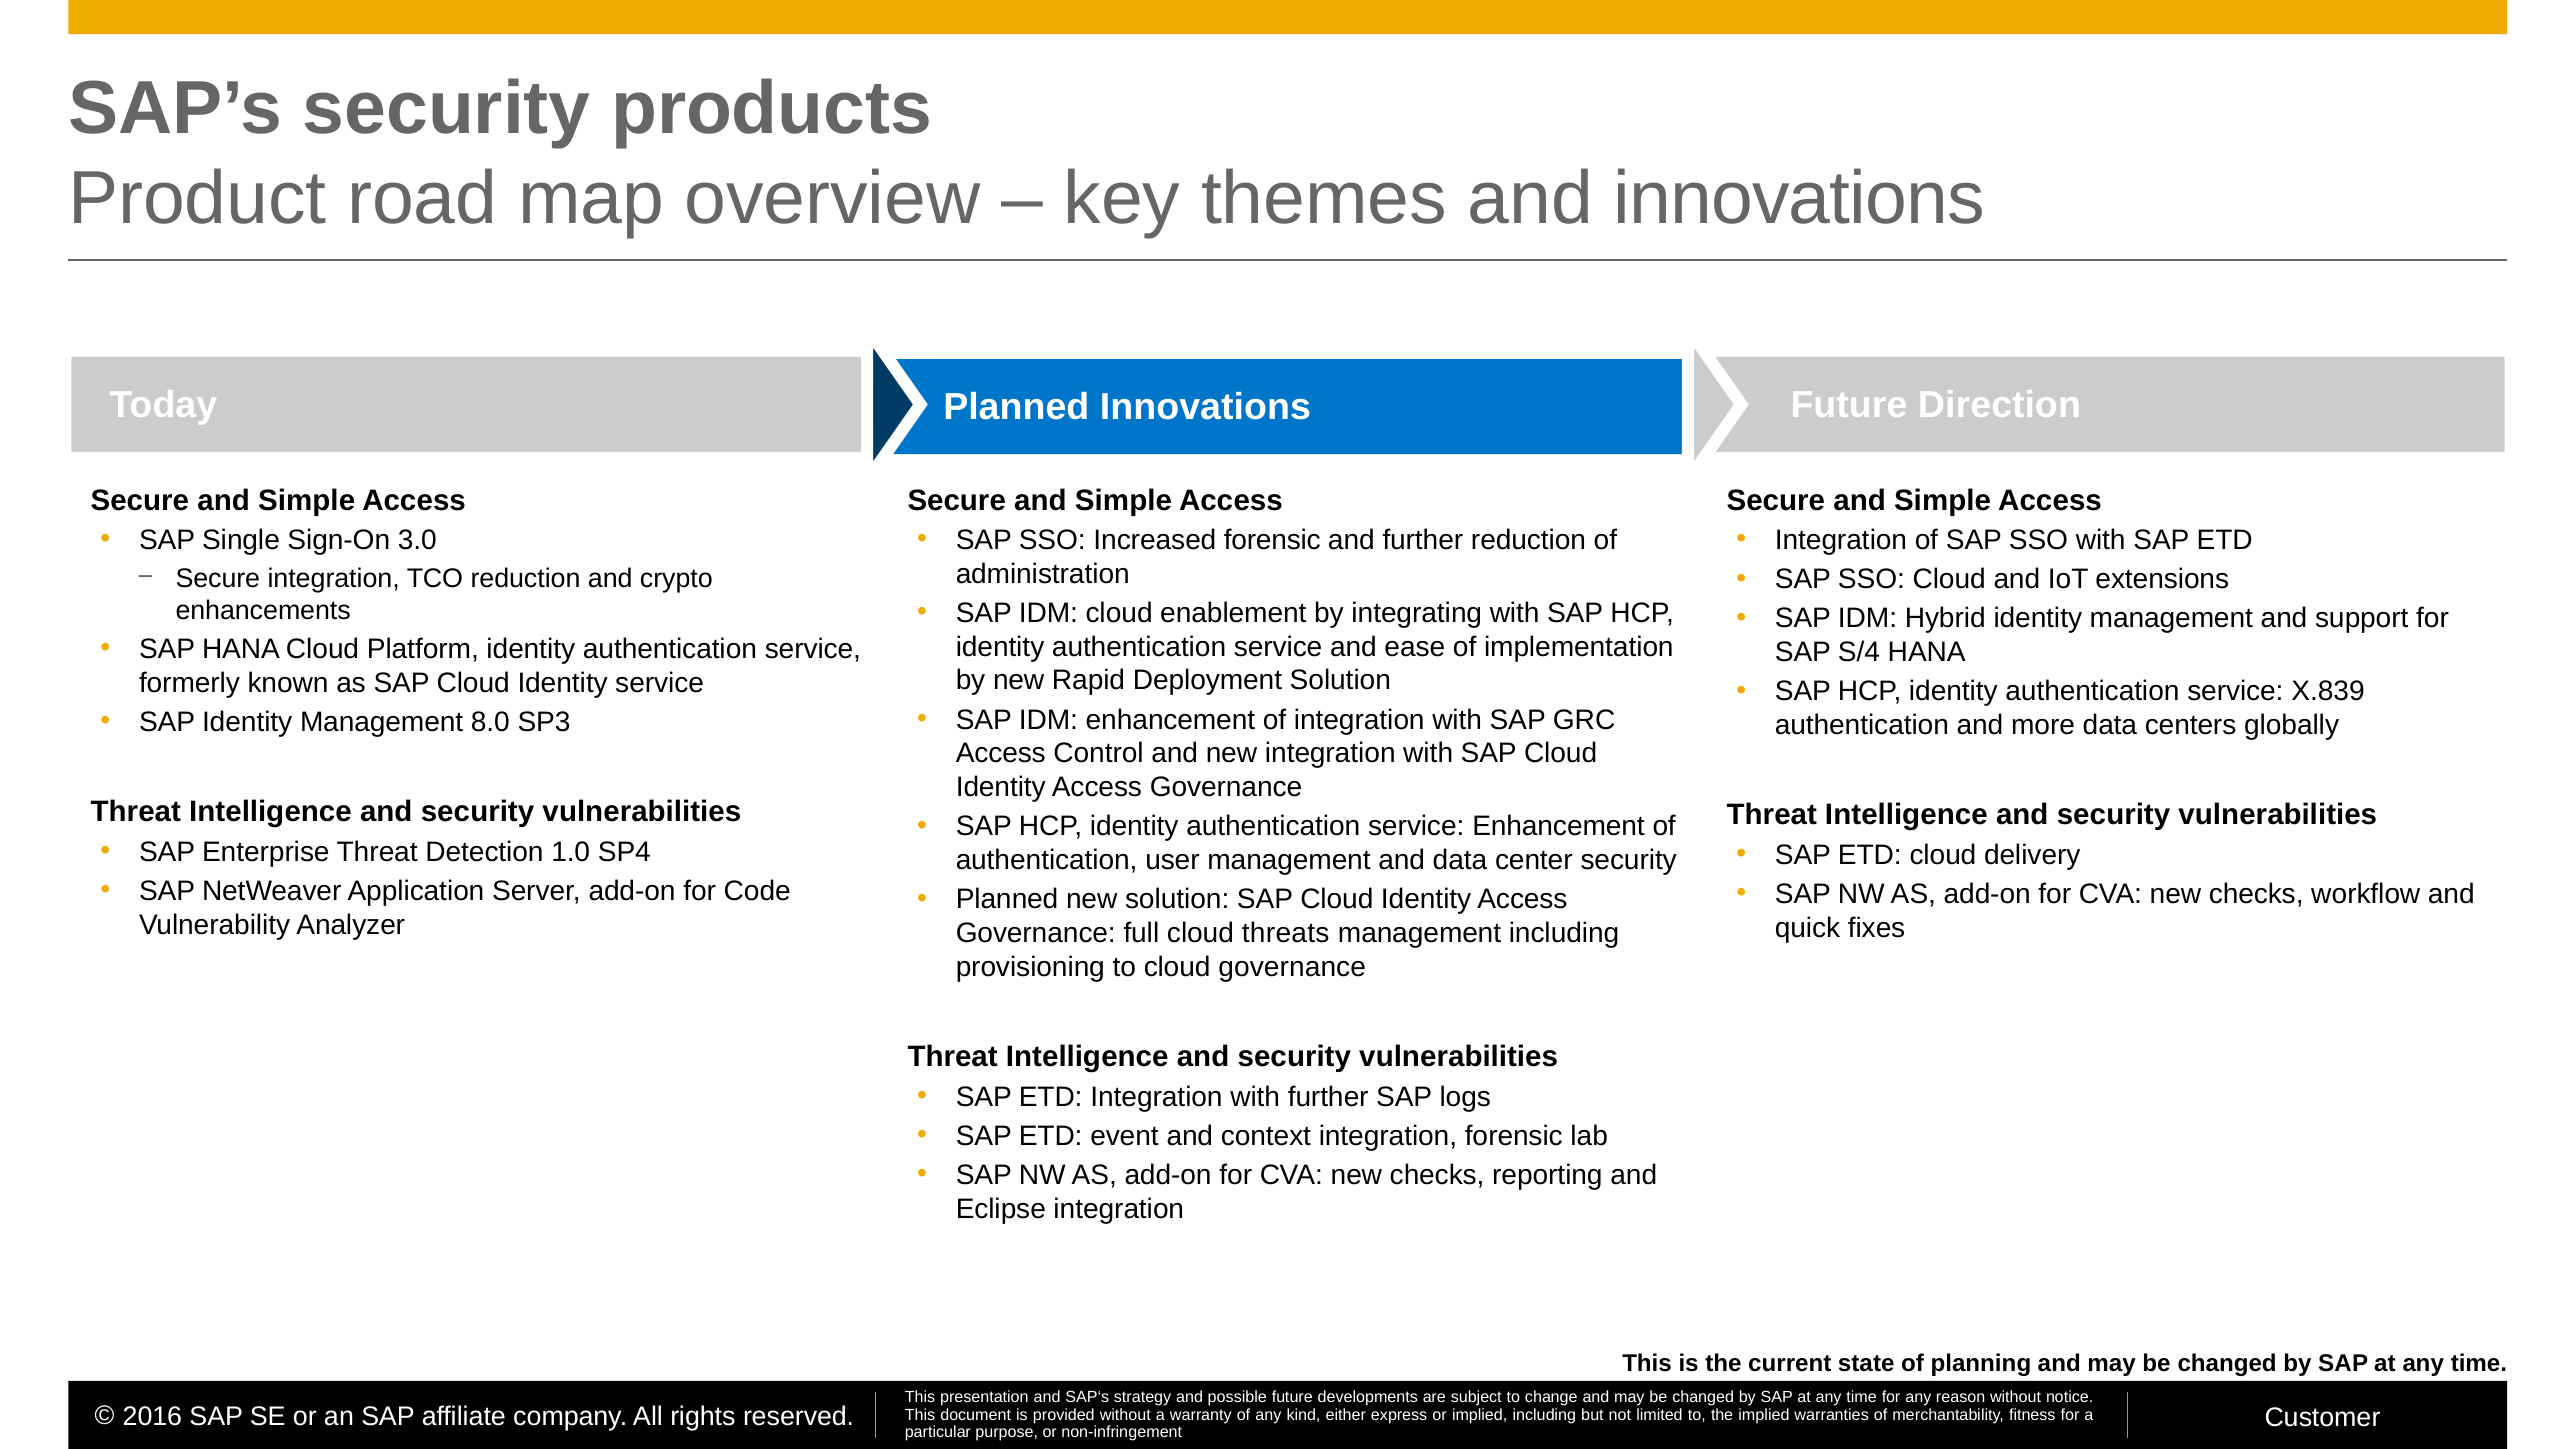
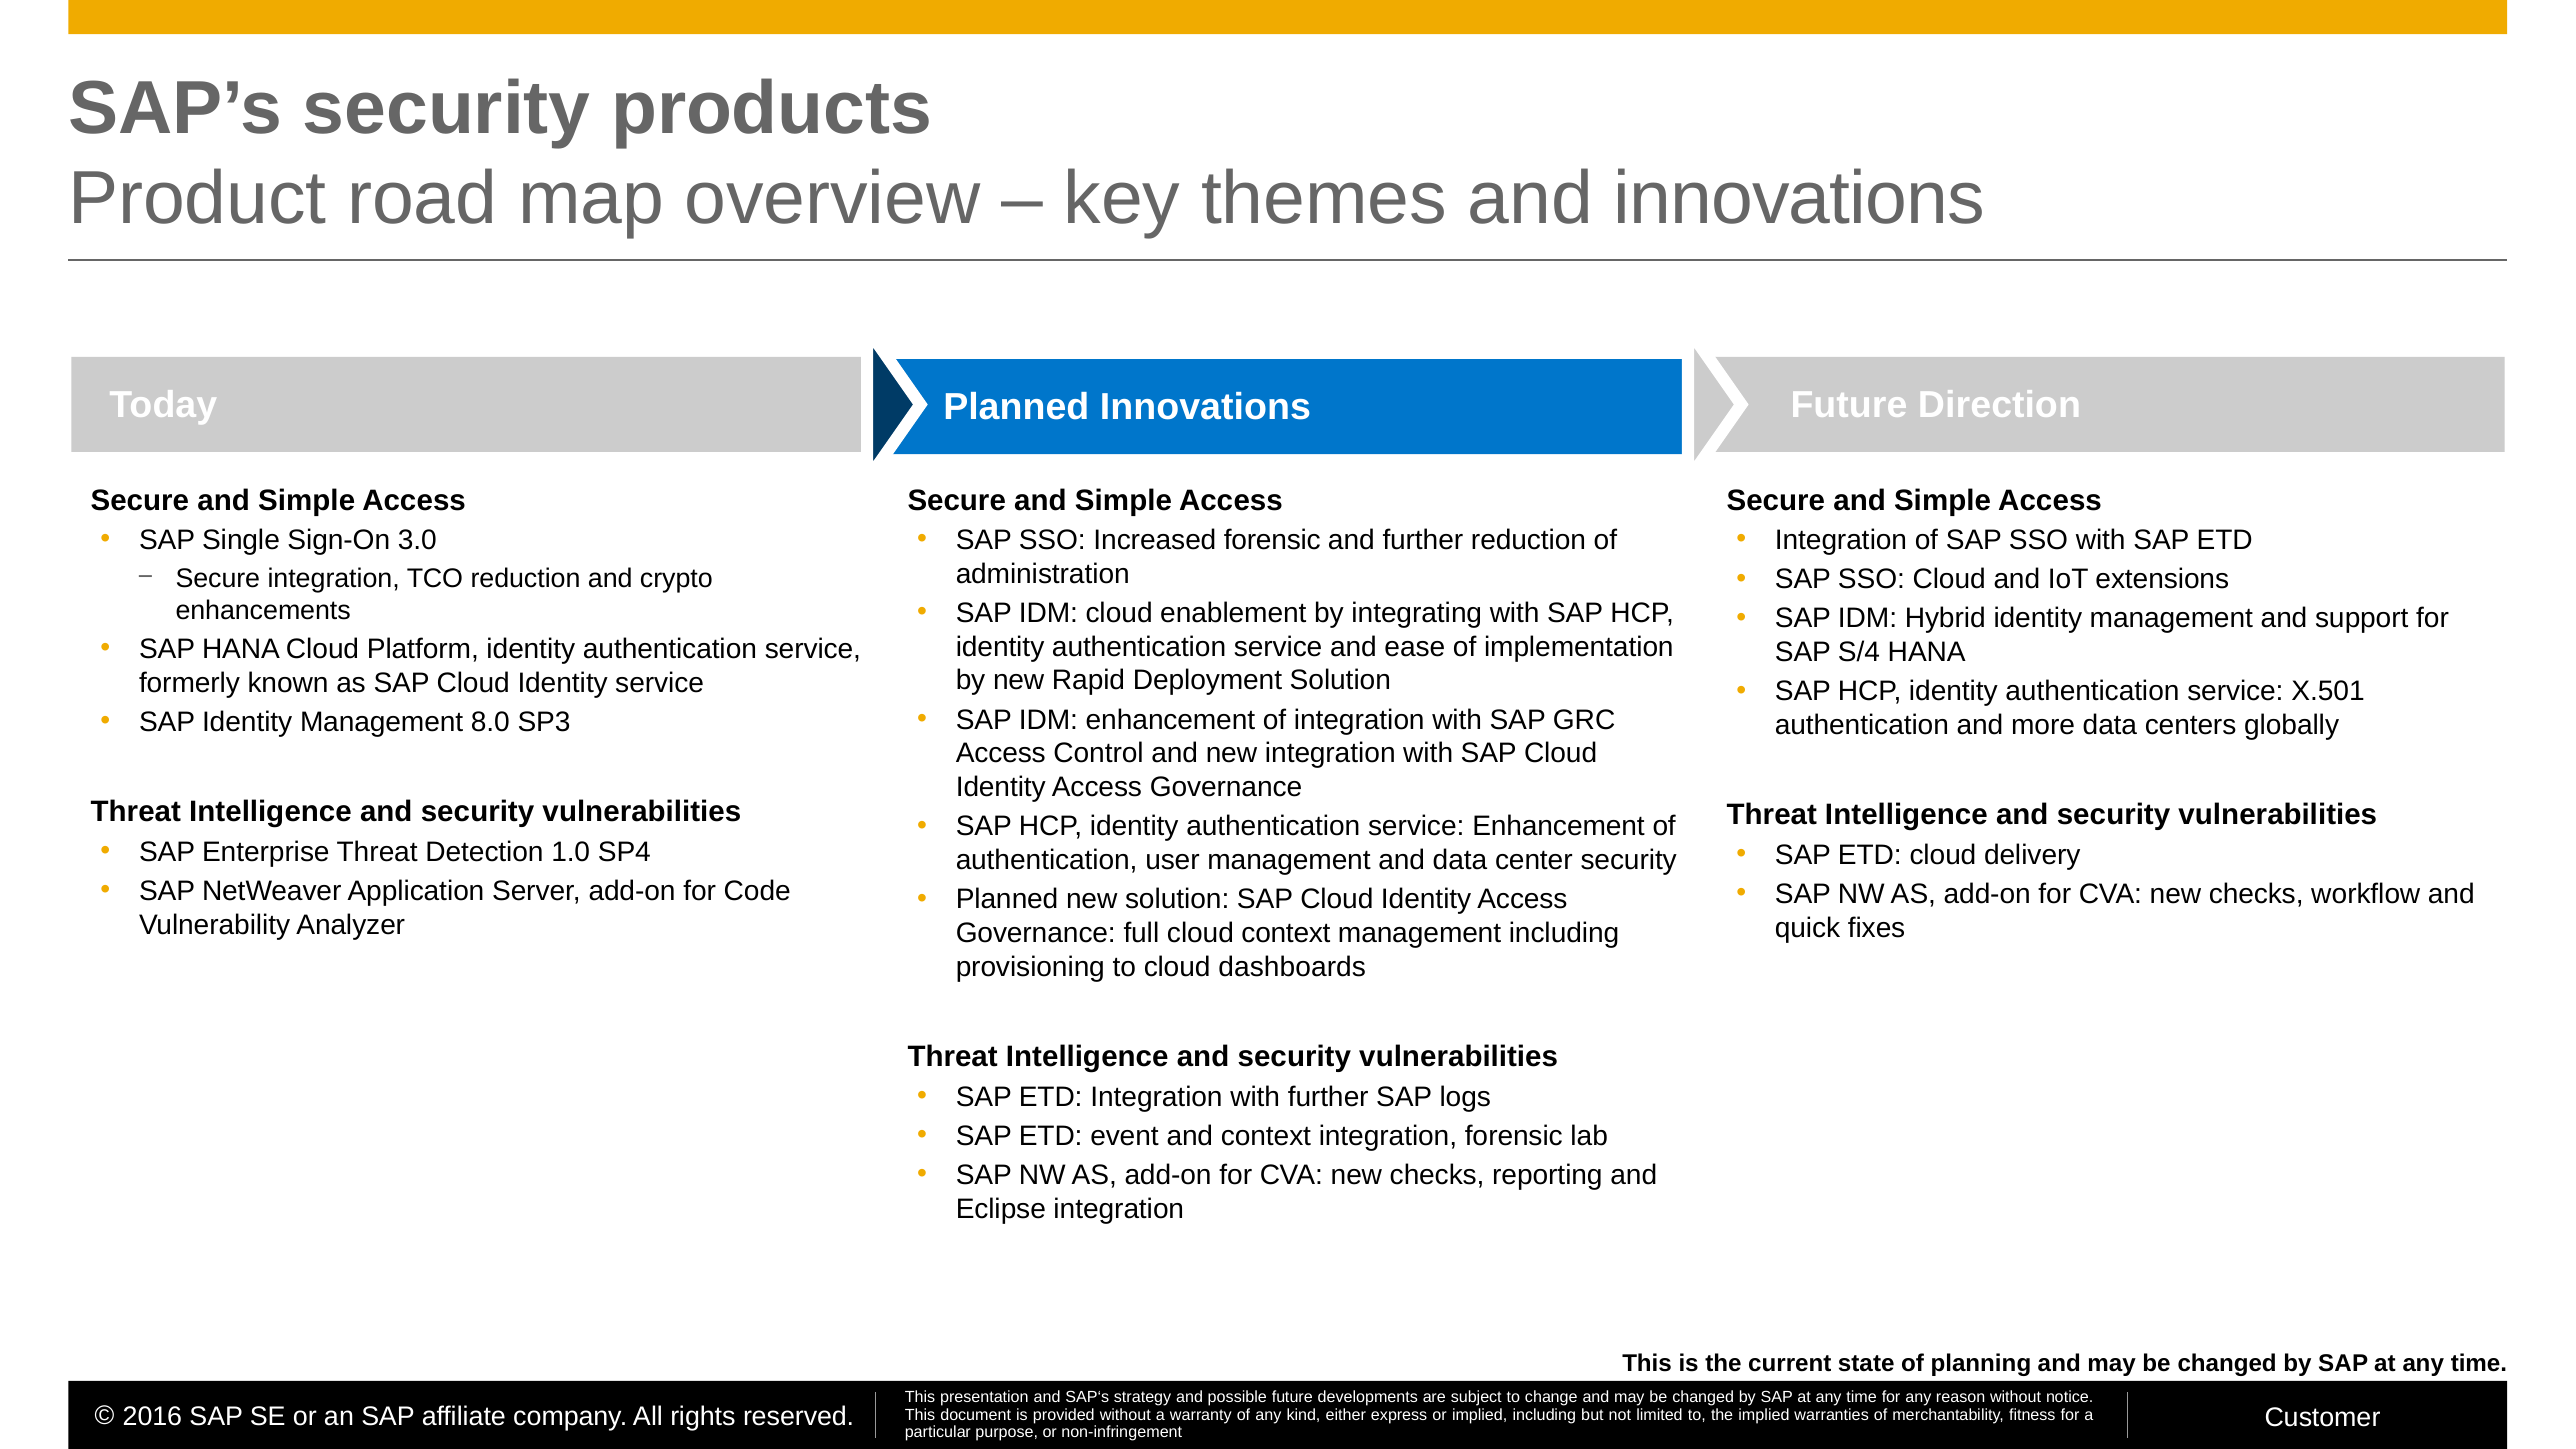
X.839: X.839 -> X.501 (2328, 691)
cloud threats: threats -> context (1286, 933)
cloud governance: governance -> dashboards (1292, 967)
